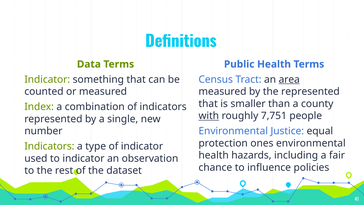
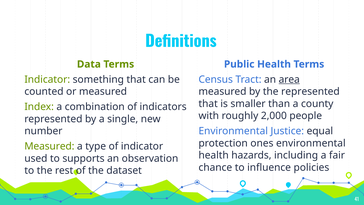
with underline: present -> none (209, 116)
7,751: 7,751 -> 2,000 (274, 116)
Indicators: Indicators -> Measured (49, 146)
to indicator: indicator -> supports (84, 158)
